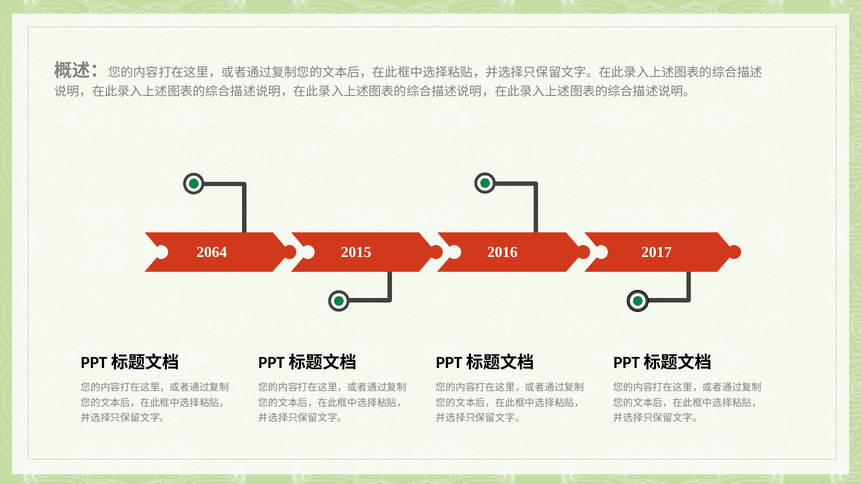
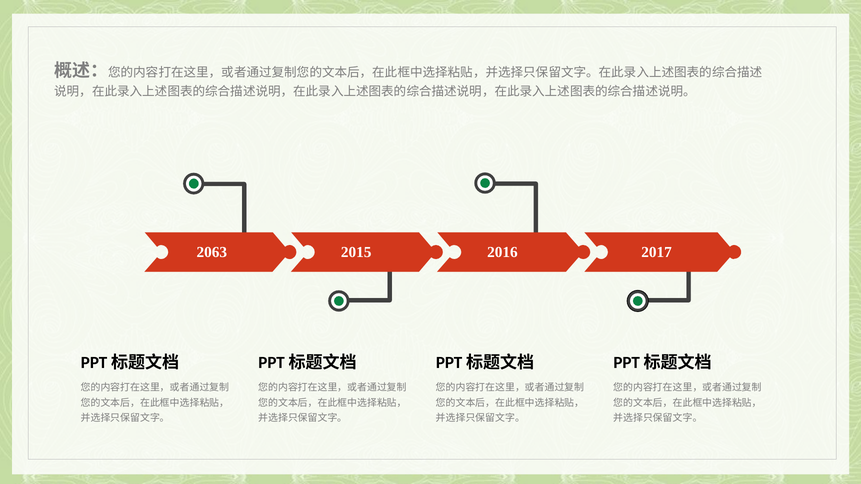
2064: 2064 -> 2063 (212, 252)
